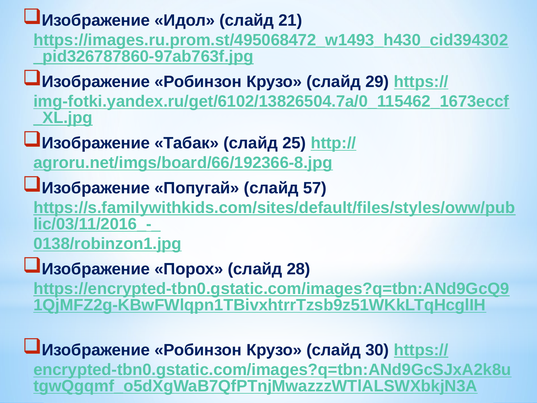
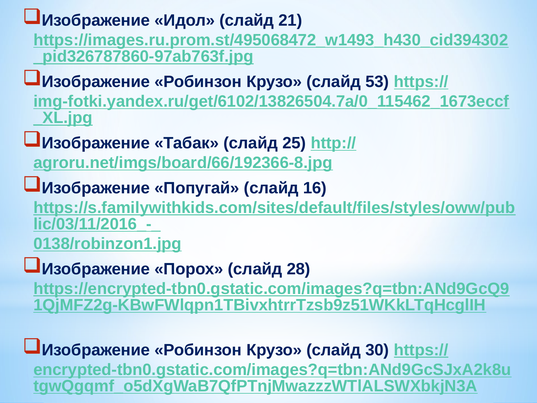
29: 29 -> 53 (377, 82)
57: 57 -> 16 (315, 188)
